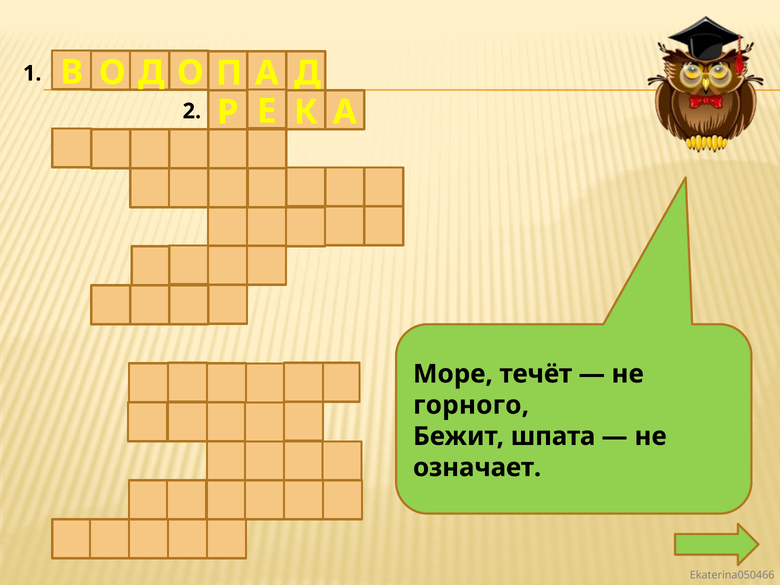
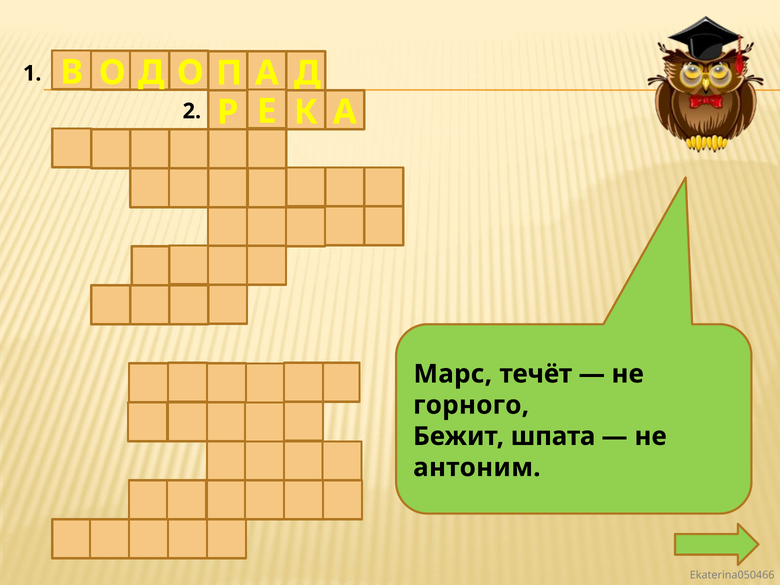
Море: Море -> Марс (453, 374)
означает: означает -> антоним (477, 468)
